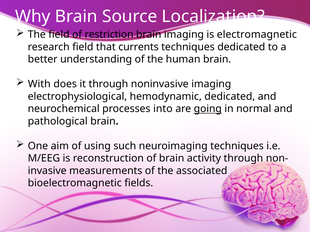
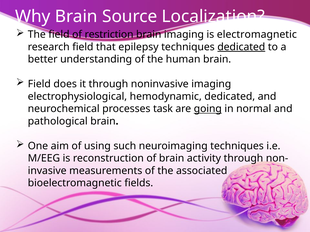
currents: currents -> epilepsy (138, 47)
dedicated underline: none -> present (241, 47)
With: With -> Field (39, 84)
into: into -> task (163, 109)
